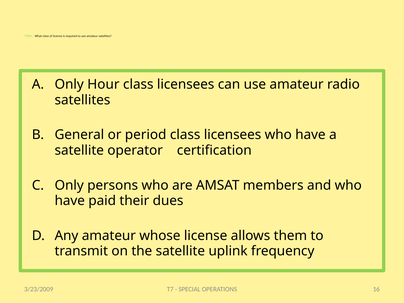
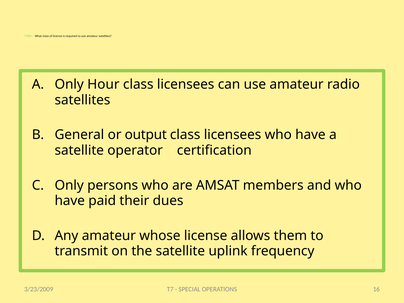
period: period -> output (146, 135)
